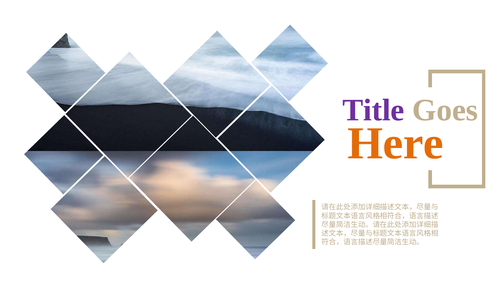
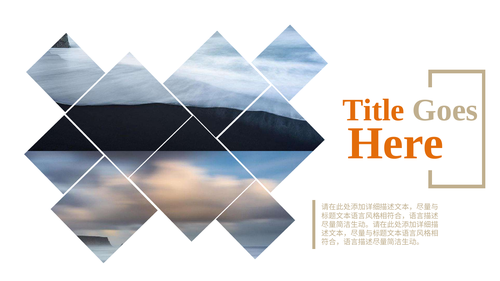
Title colour: purple -> orange (373, 110)
